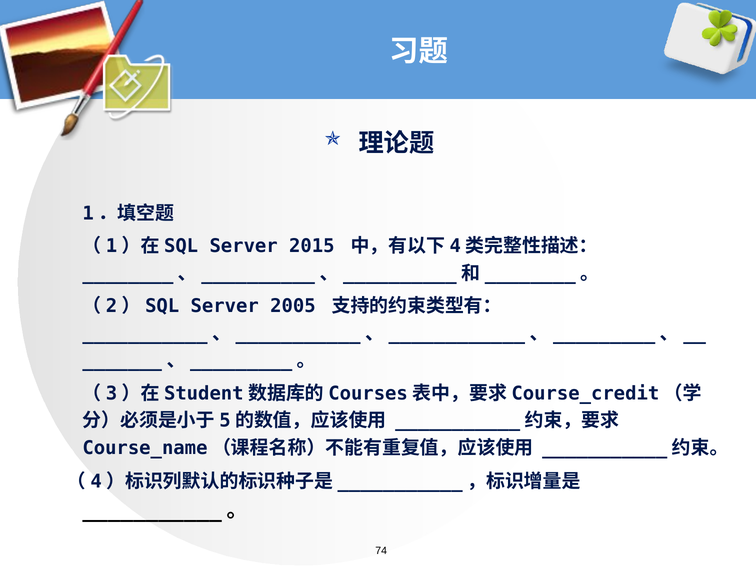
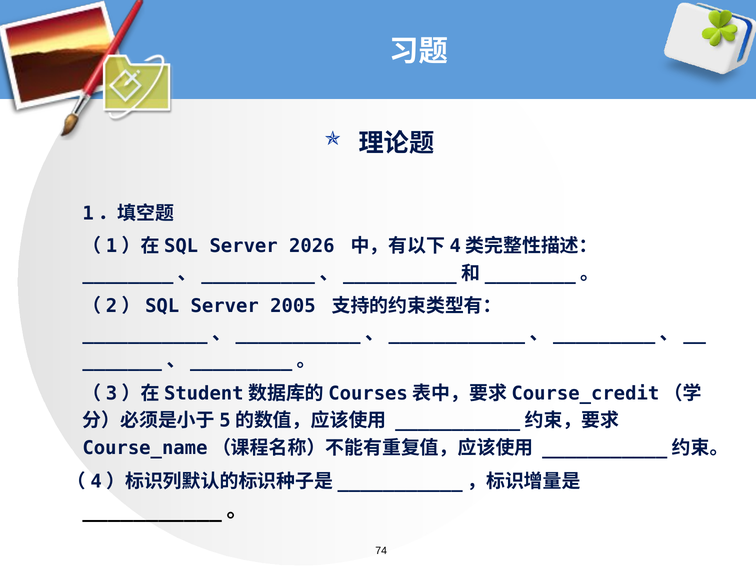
2015: 2015 -> 2026 (312, 246)
